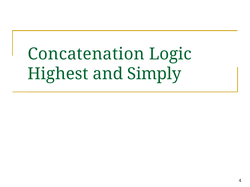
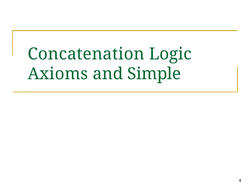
Highest: Highest -> Axioms (58, 74)
Simply: Simply -> Simple (154, 74)
